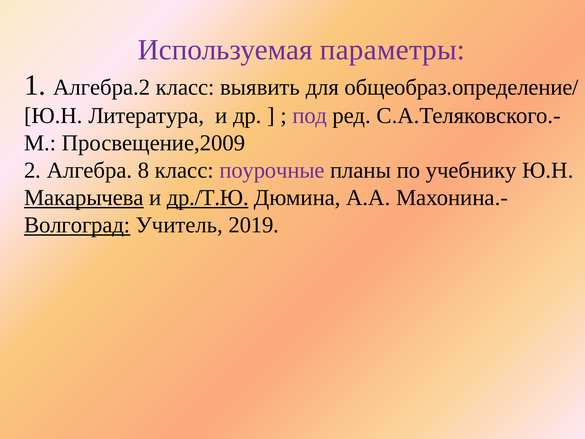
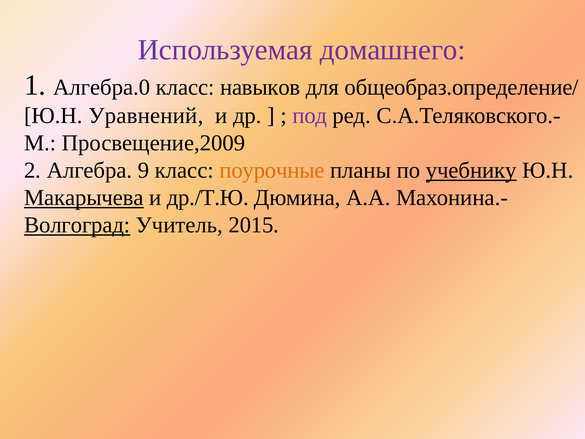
параметры: параметры -> домашнего (393, 50)
Алгебра.2: Алгебра.2 -> Алгебра.0 (102, 87)
выявить: выявить -> навыков (260, 87)
Литература: Литература -> Уравнений (146, 116)
8: 8 -> 9 (144, 170)
поурочные colour: purple -> orange (272, 170)
учебнику underline: none -> present (471, 170)
др./Т.Ю underline: present -> none (208, 198)
2019: 2019 -> 2015 (254, 225)
